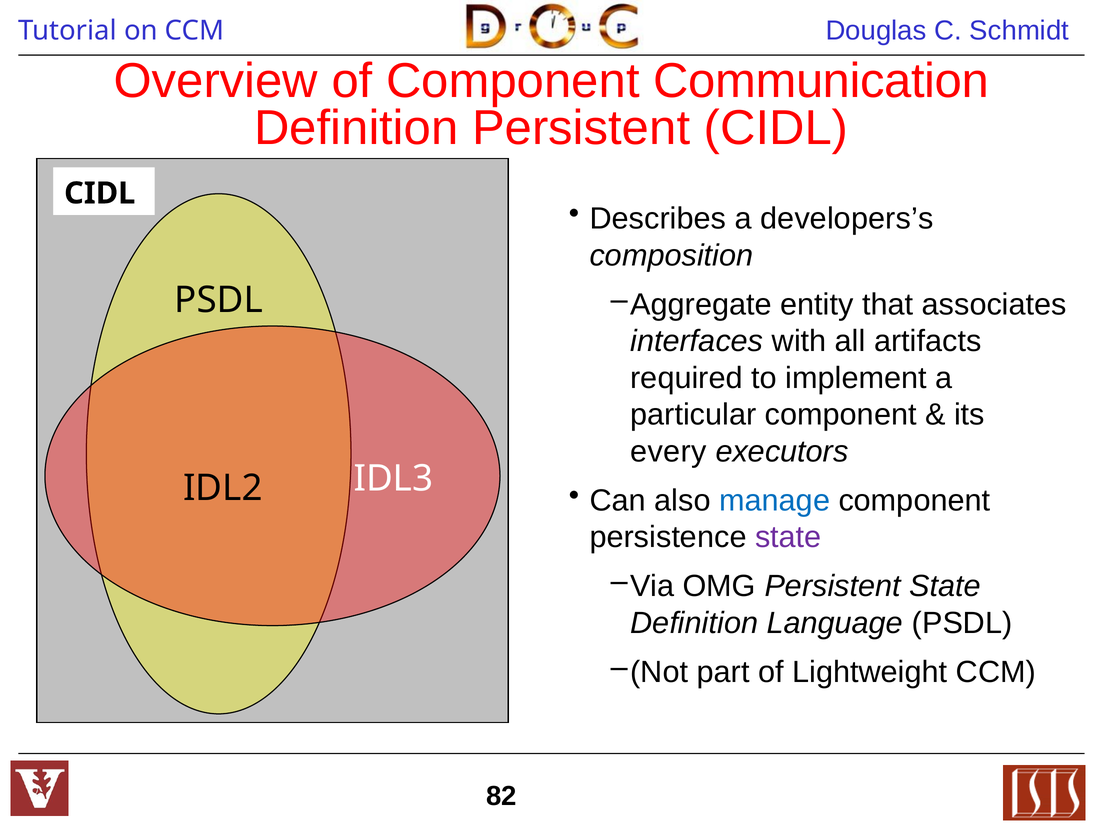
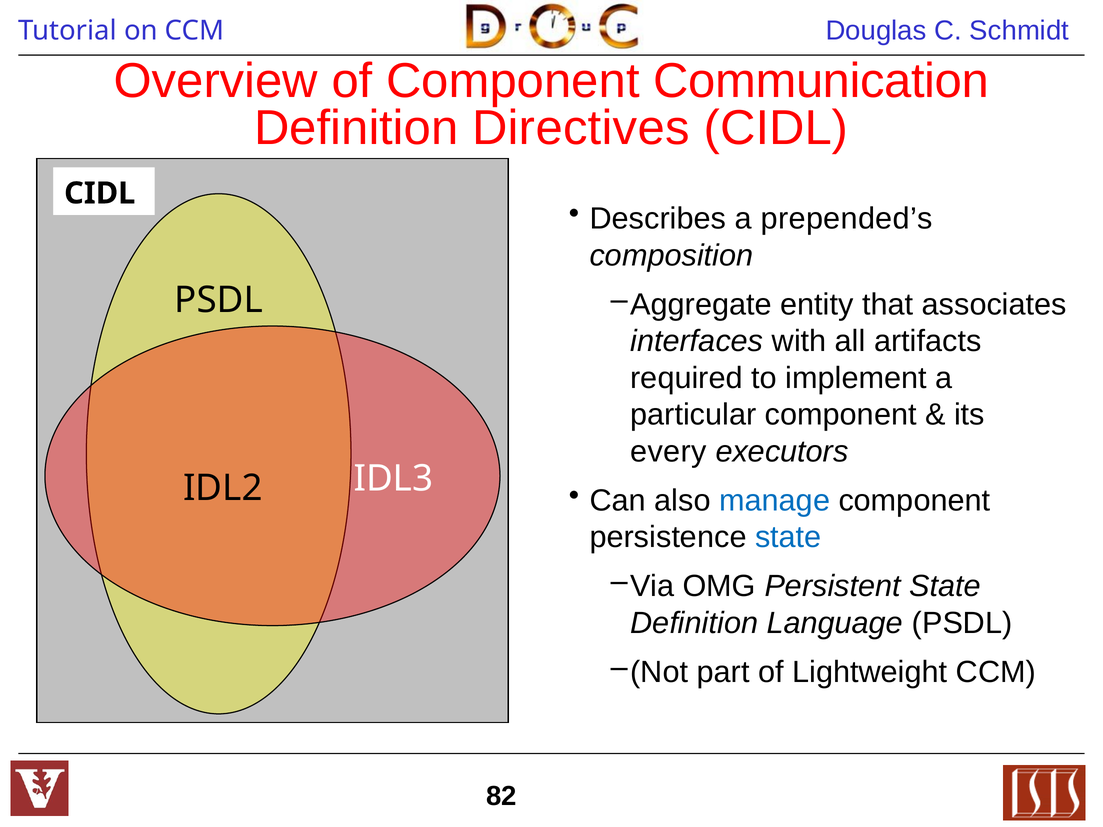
Definition Persistent: Persistent -> Directives (581, 128)
developers’s: developers’s -> prepended’s (847, 219)
state colour: purple -> blue (788, 537)
